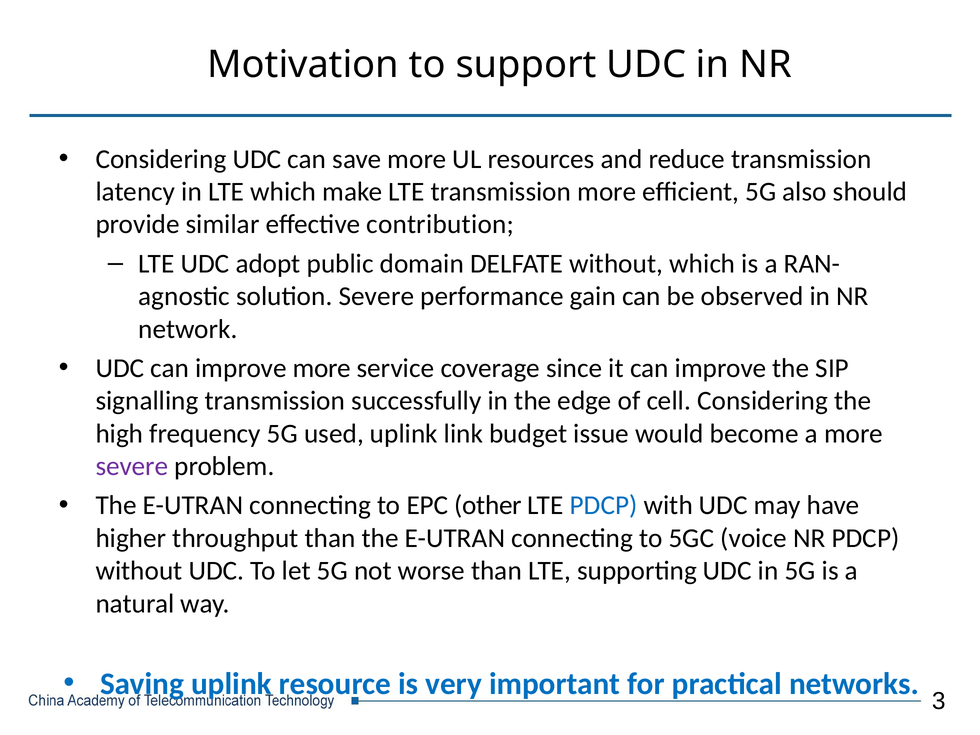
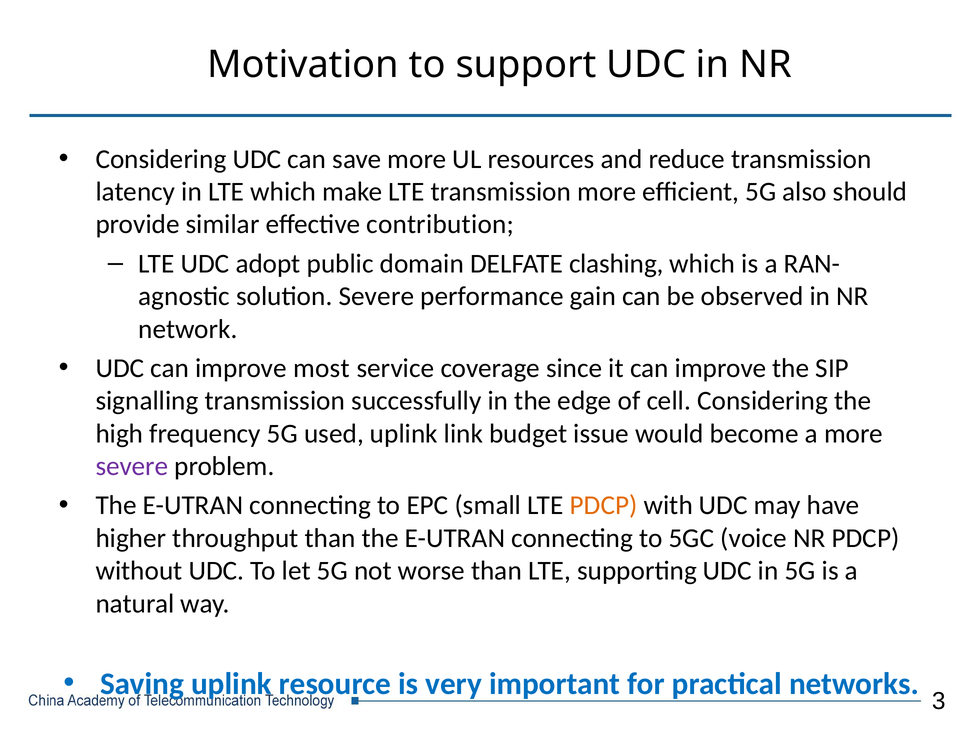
DELFATE without: without -> clashing (616, 264)
improve more: more -> most (322, 368)
other: other -> small (488, 505)
PDCP colour: blue -> orange (604, 505)
